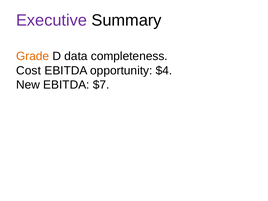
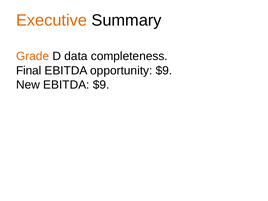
Executive colour: purple -> orange (52, 20)
Cost: Cost -> Final (29, 70)
opportunity $4: $4 -> $9 (164, 70)
EBITDA $7: $7 -> $9 (101, 85)
